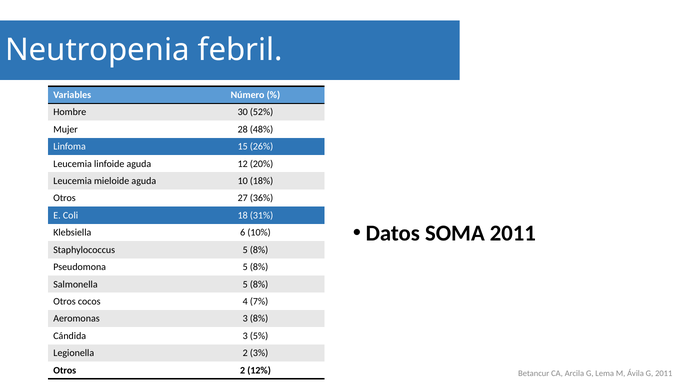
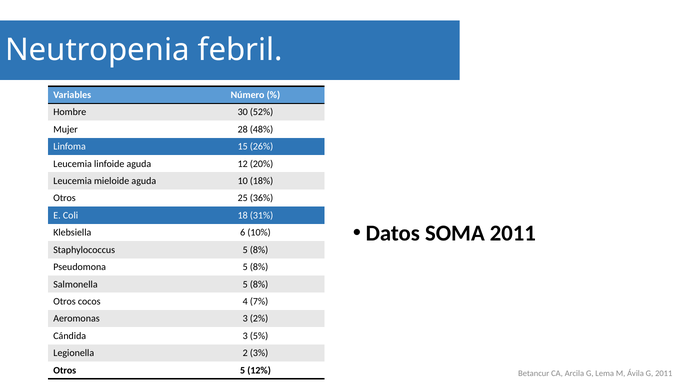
27: 27 -> 25 (243, 198)
3 8%: 8% -> 2% (259, 319)
Otros 2: 2 -> 5 (243, 370)
